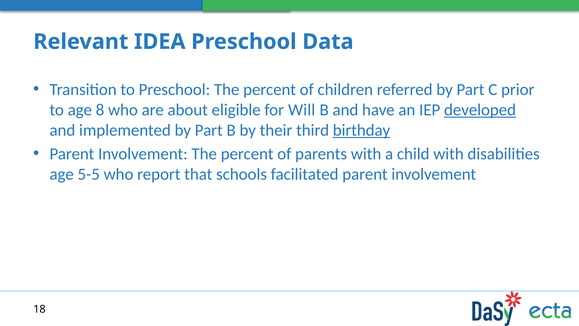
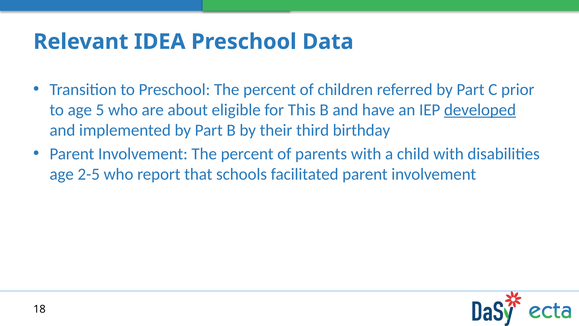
8: 8 -> 5 (100, 110)
Will: Will -> This (302, 110)
birthday underline: present -> none (362, 130)
5-5: 5-5 -> 2-5 (89, 174)
